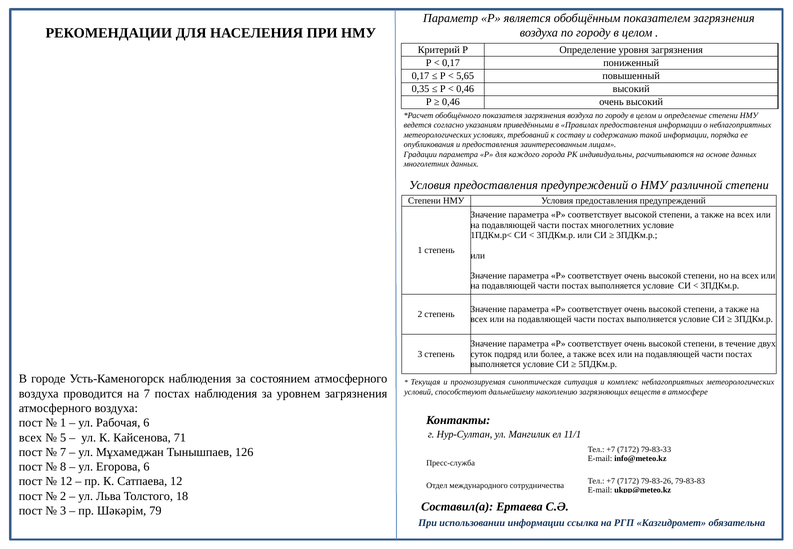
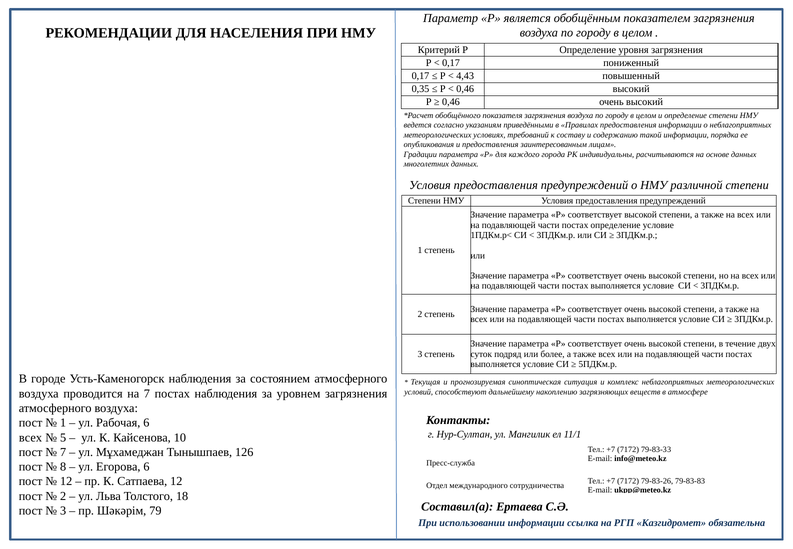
5,65: 5,65 -> 4,43 (465, 76)
постах многолетних: многолетних -> определение (616, 225)
71: 71 -> 10 (180, 438)
